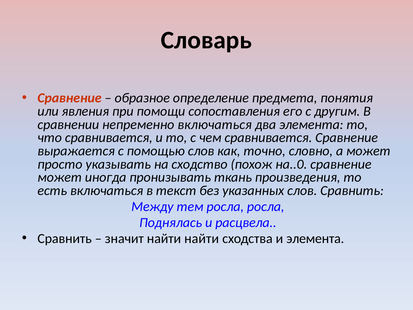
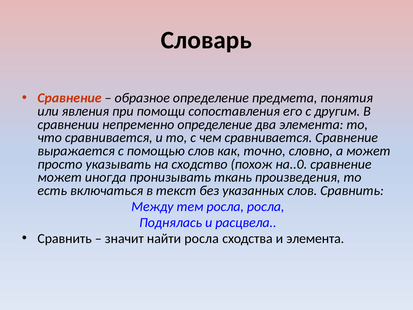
непременно включаться: включаться -> определение (215, 124)
найти найти: найти -> росла (202, 238)
